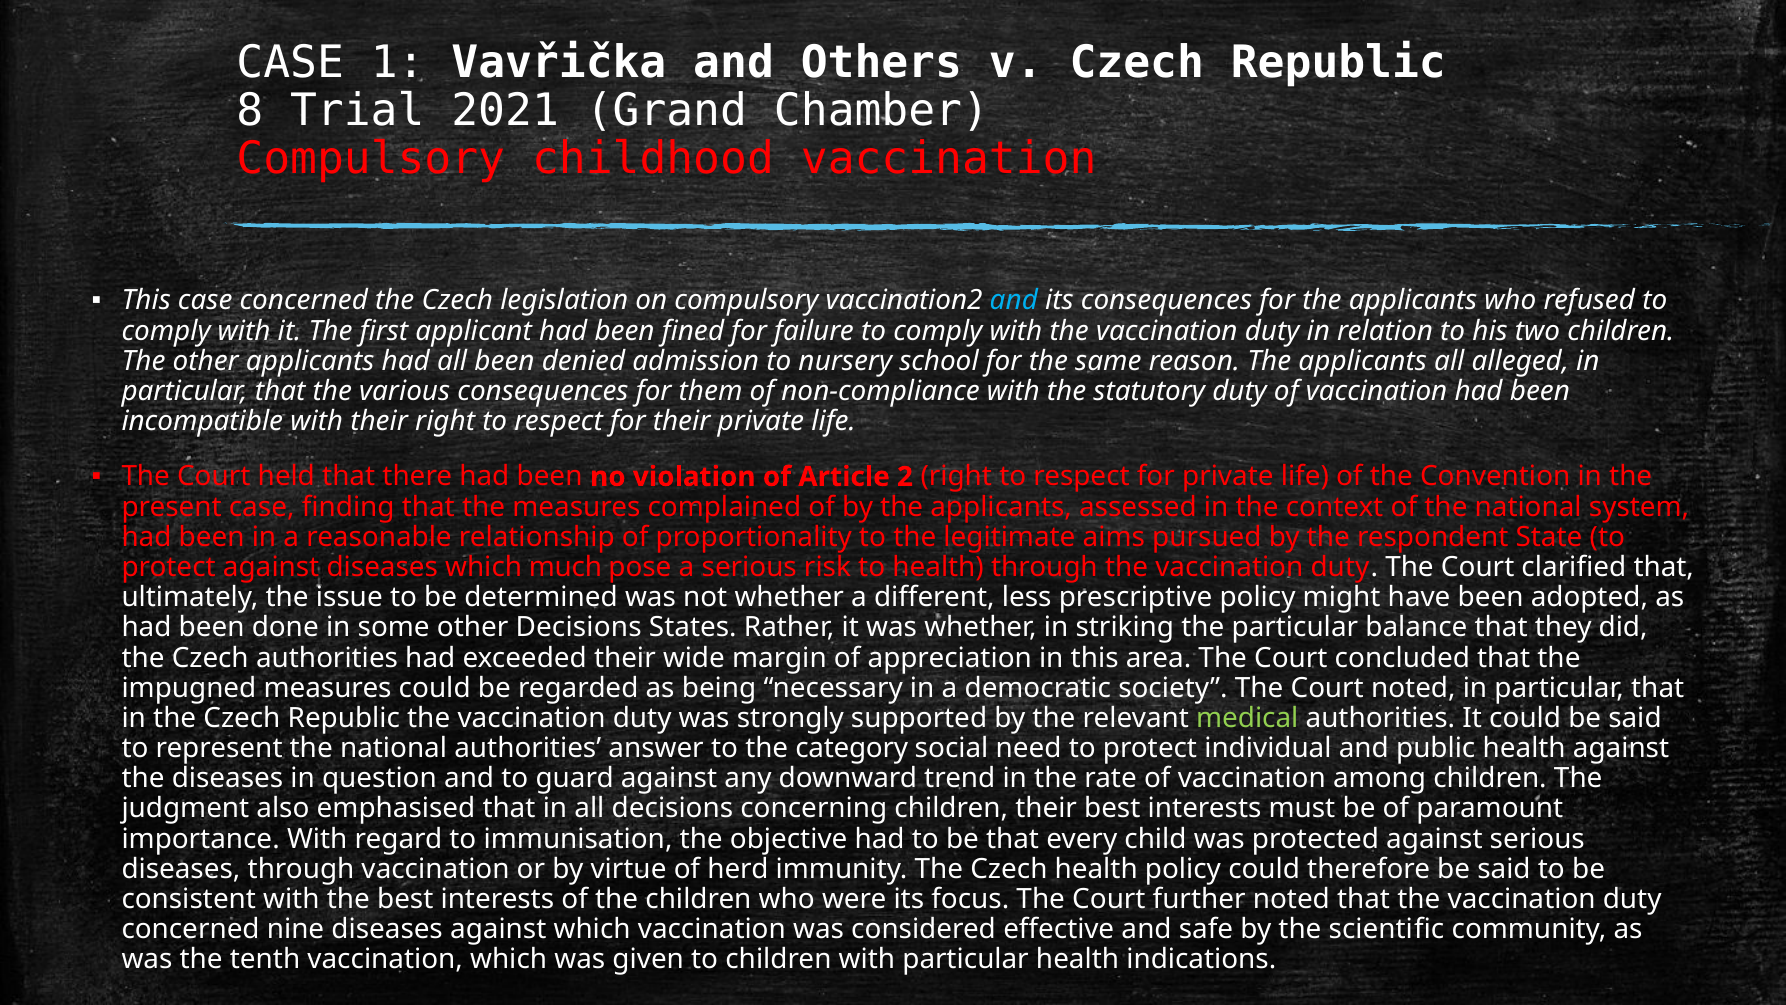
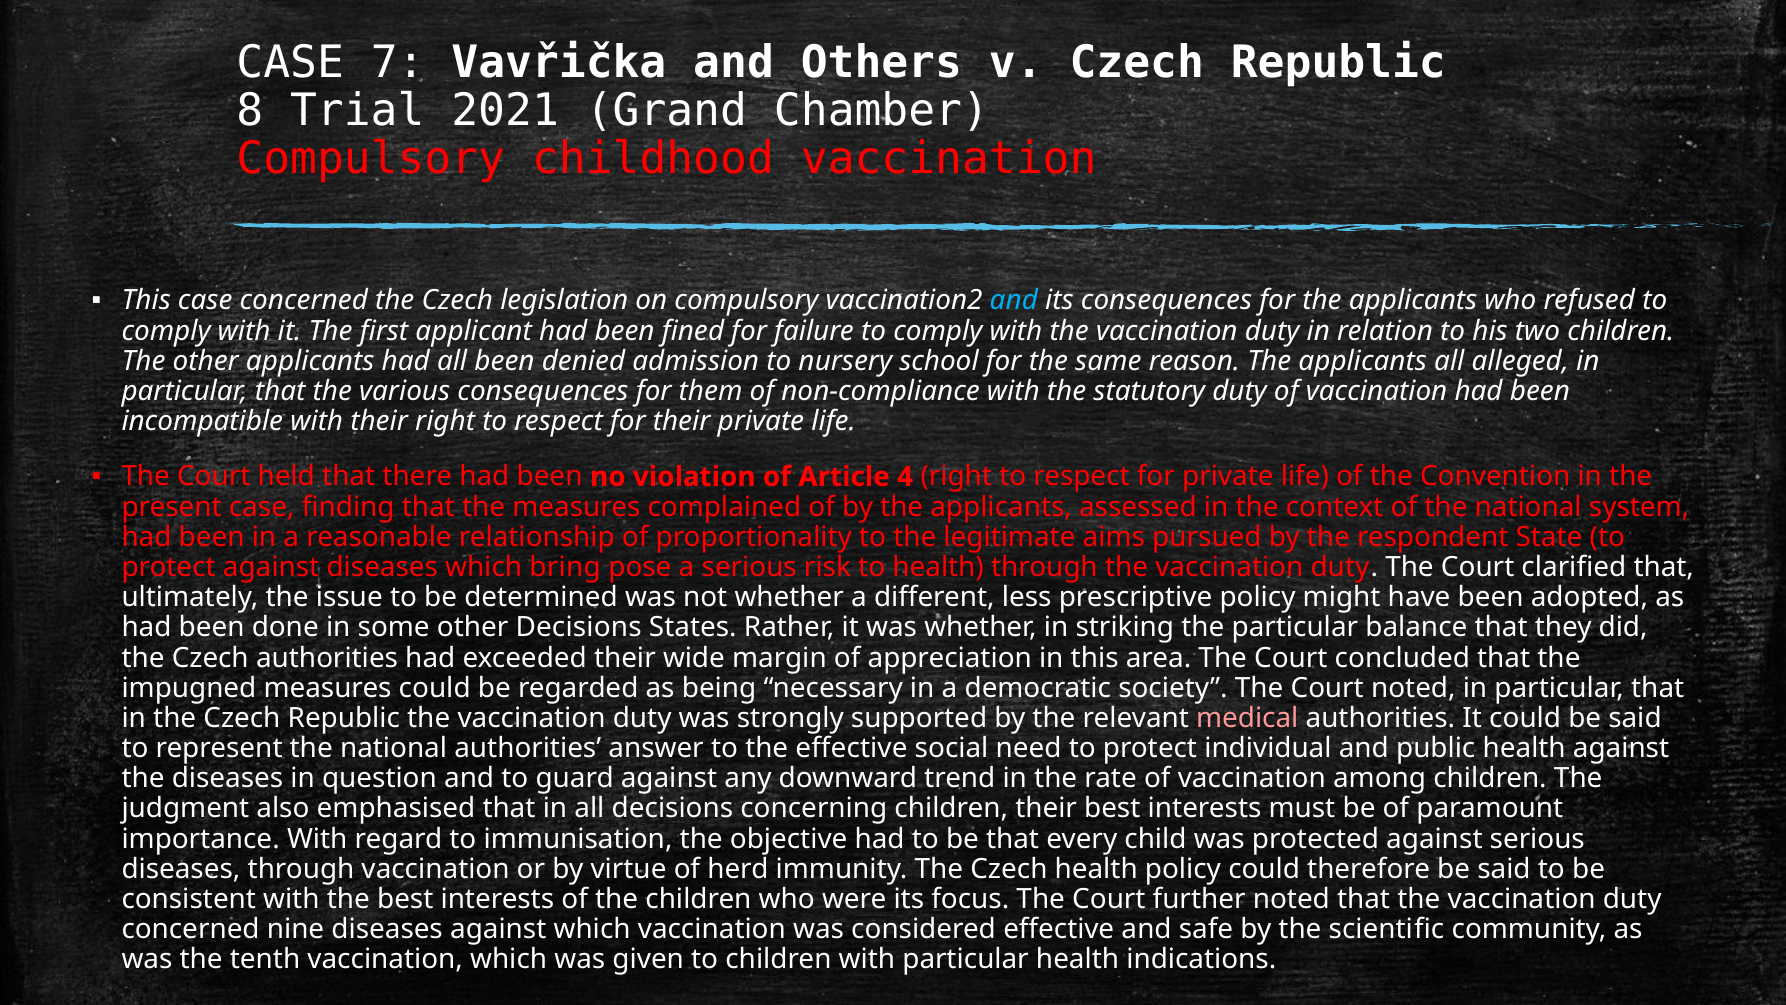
1: 1 -> 7 (398, 62)
2: 2 -> 4 (905, 477)
much: much -> bring (565, 567)
medical colour: light green -> pink (1247, 718)
the category: category -> effective (851, 748)
